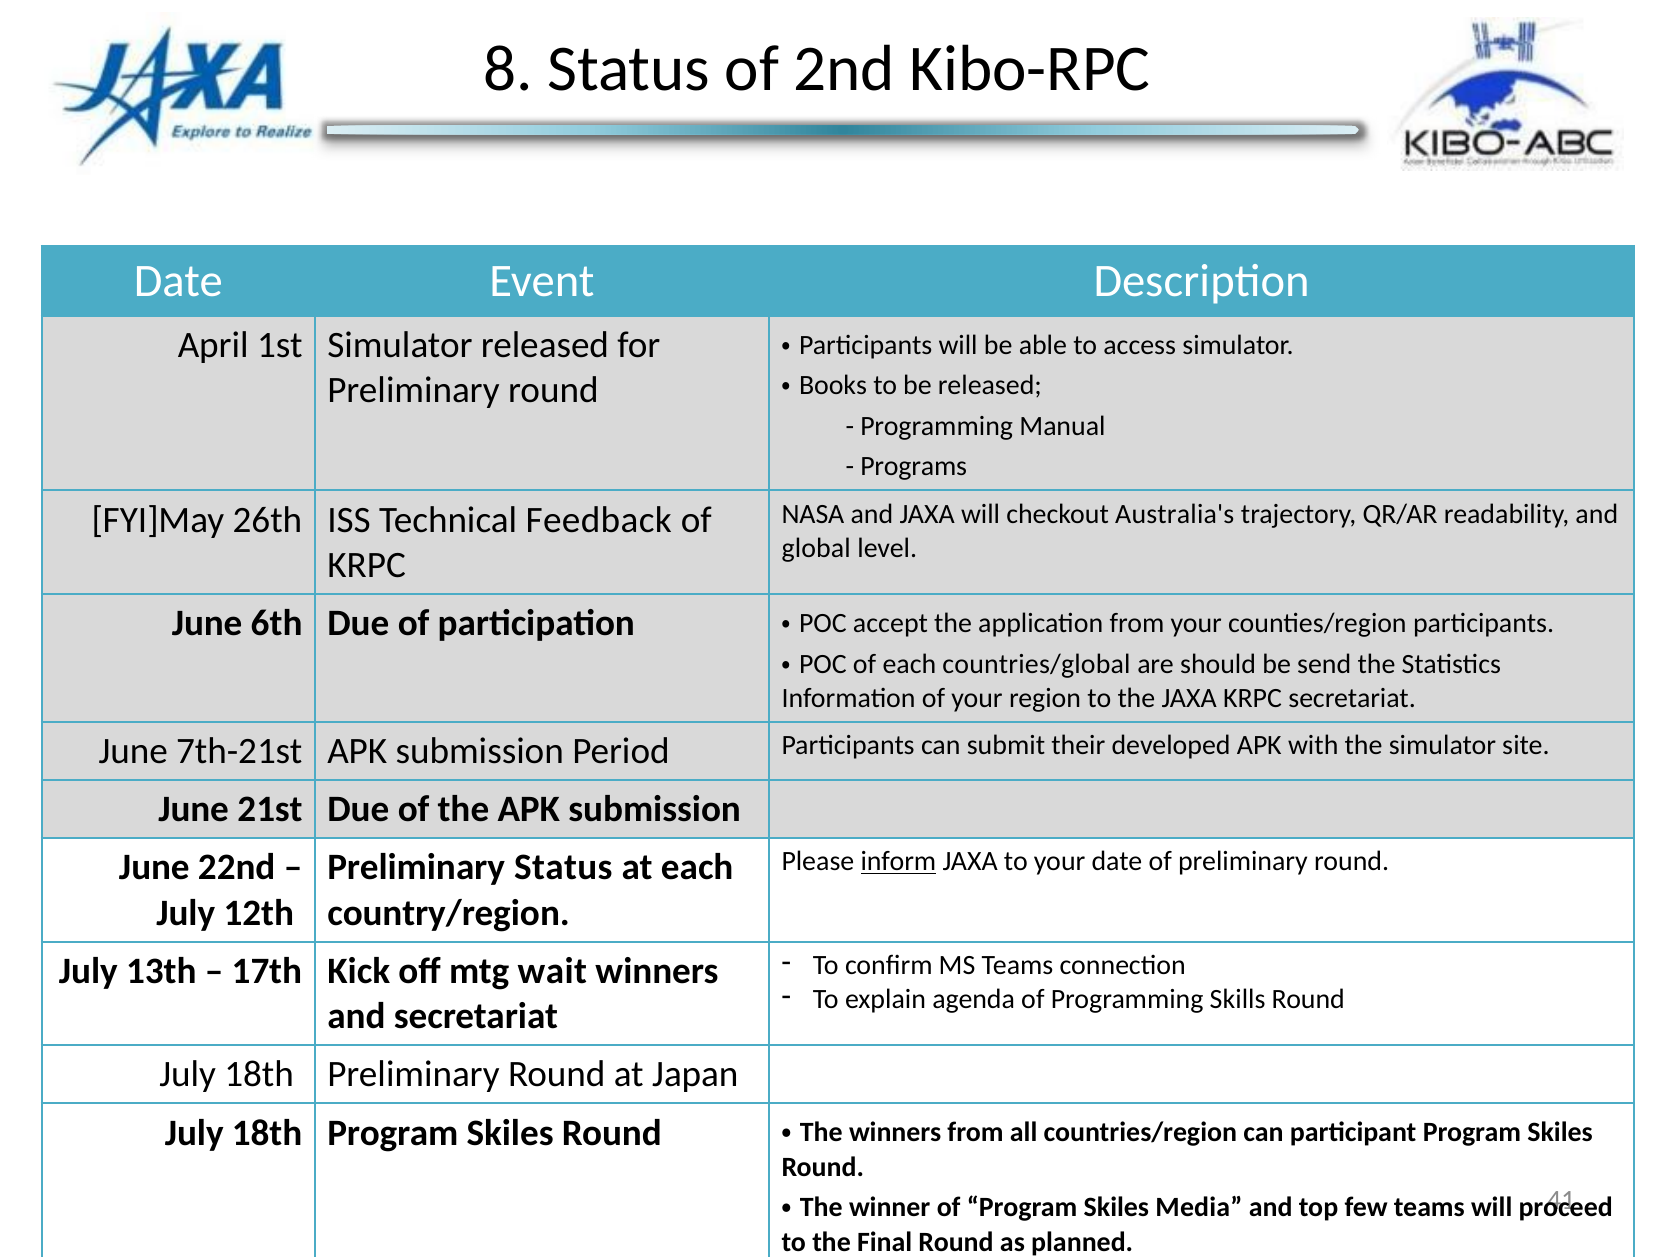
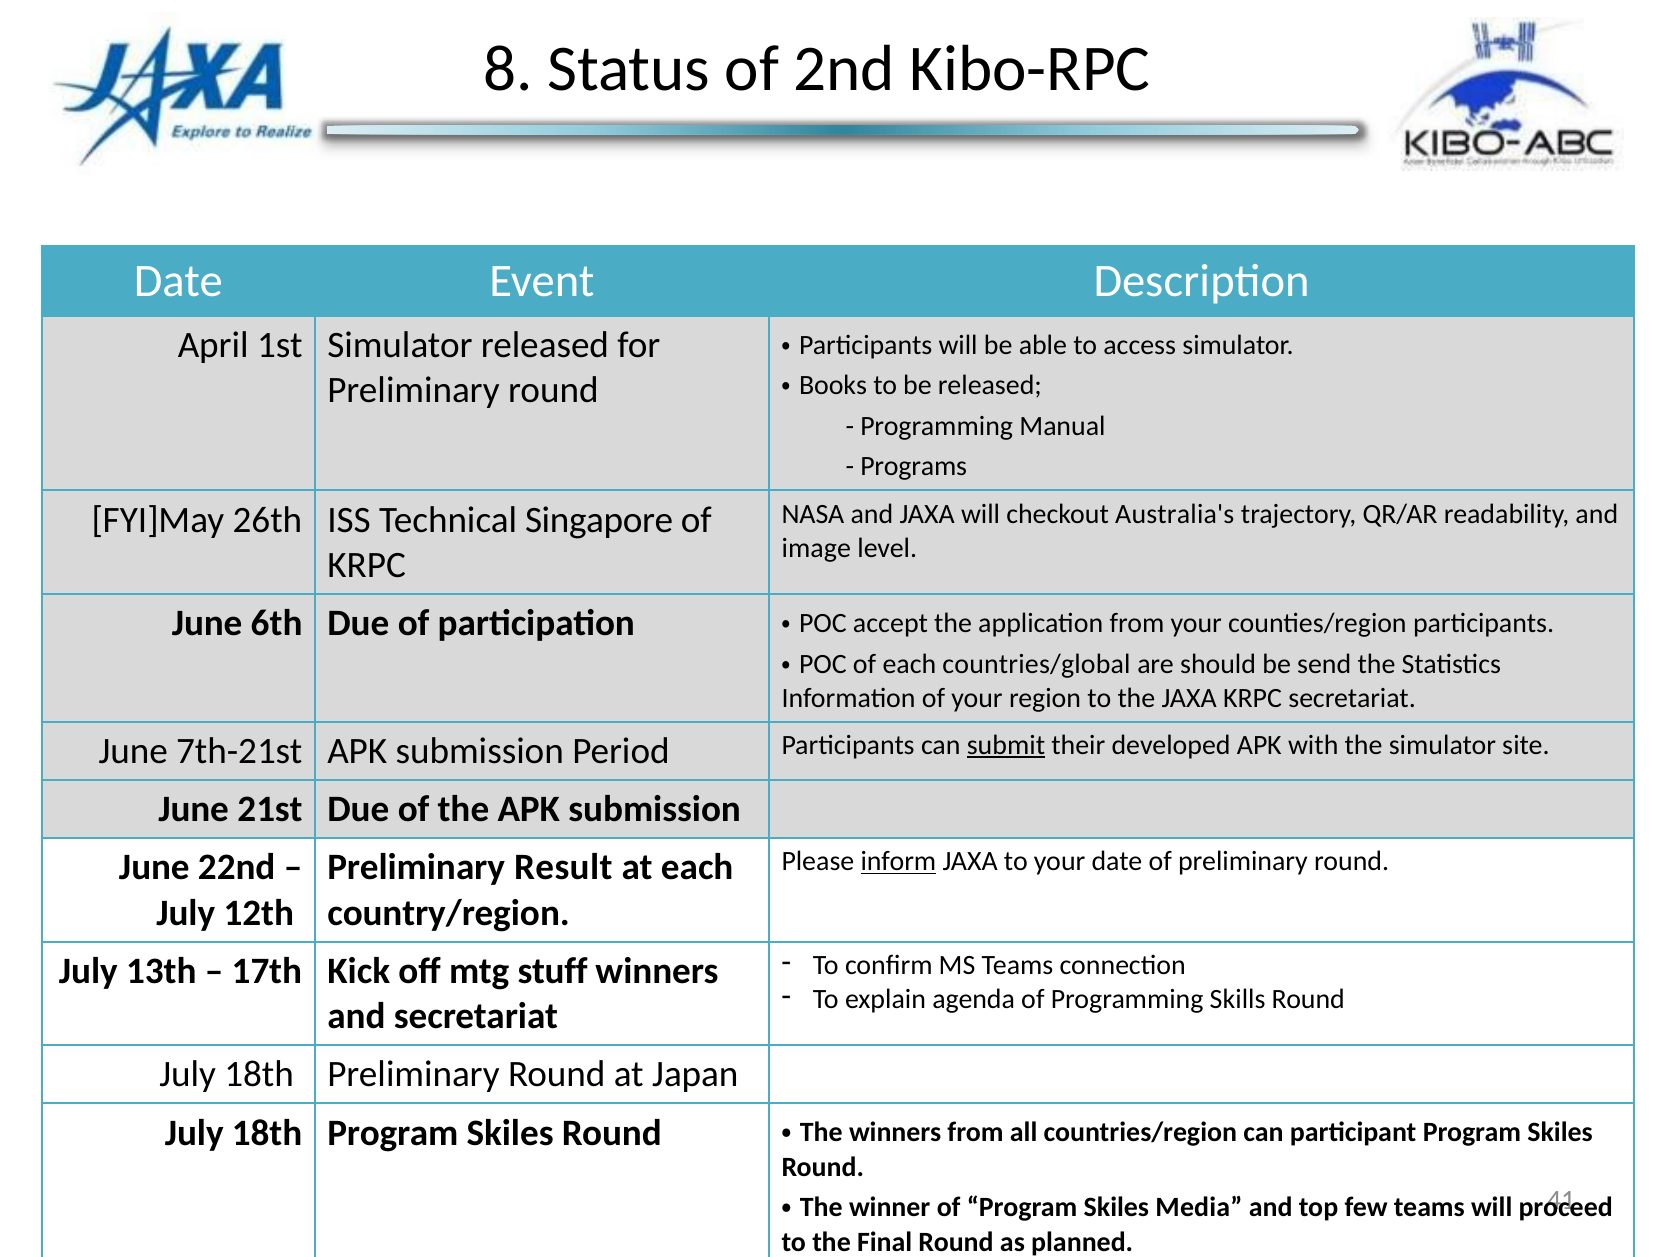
Feedback: Feedback -> Singapore (599, 520)
global: global -> image (816, 548)
submit underline: none -> present (1006, 745)
Preliminary Status: Status -> Result (563, 867)
wait: wait -> stuff (553, 971)
